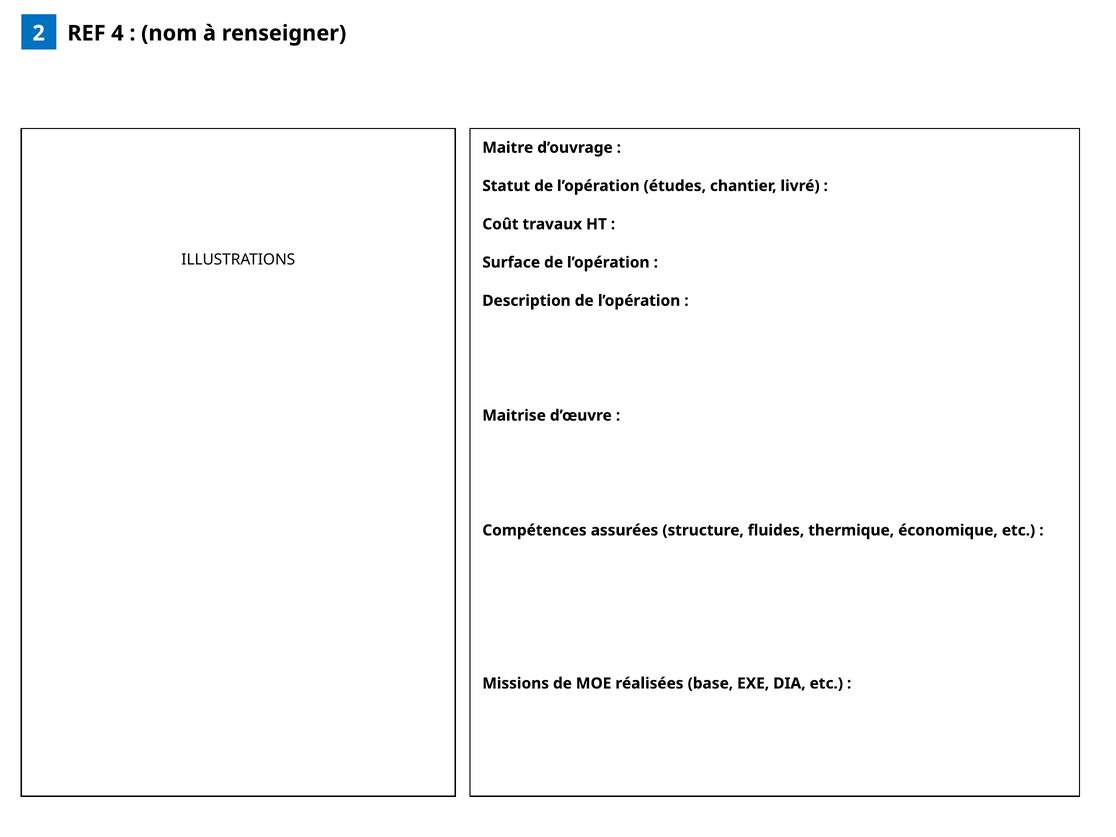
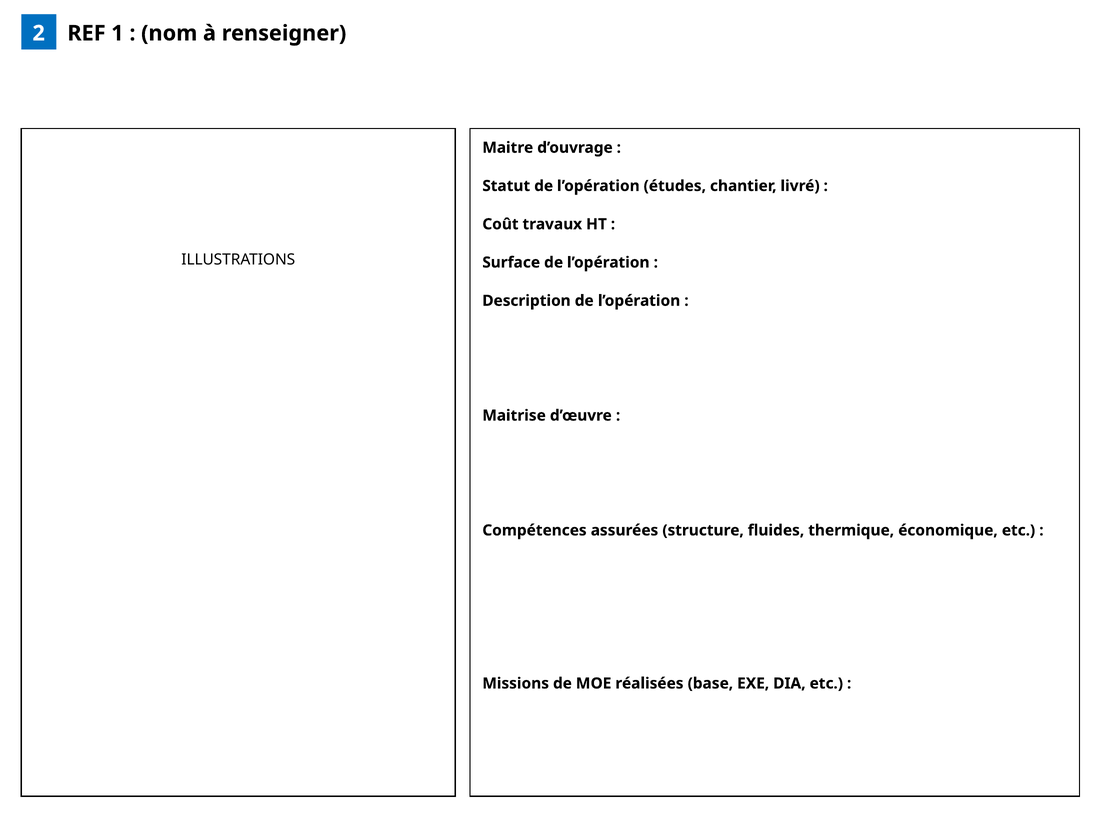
4: 4 -> 1 (117, 33)
